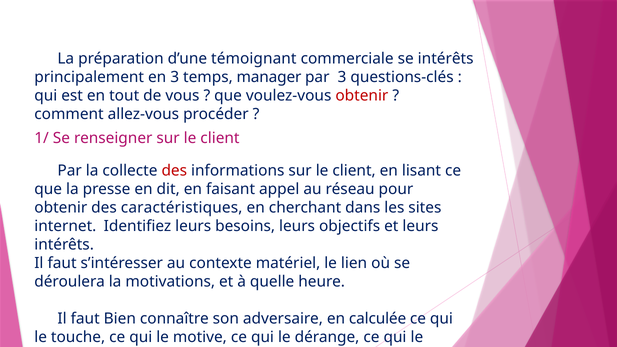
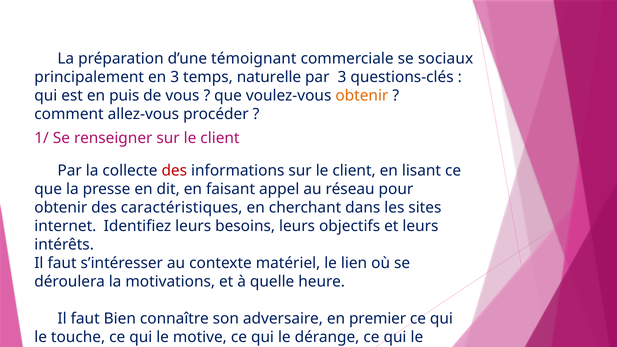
se intérêts: intérêts -> sociaux (446, 59)
manager: manager -> naturelle (269, 77)
tout: tout -> puis (124, 96)
obtenir colour: red -> orange (362, 96)
calculée: calculée -> premier (378, 319)
